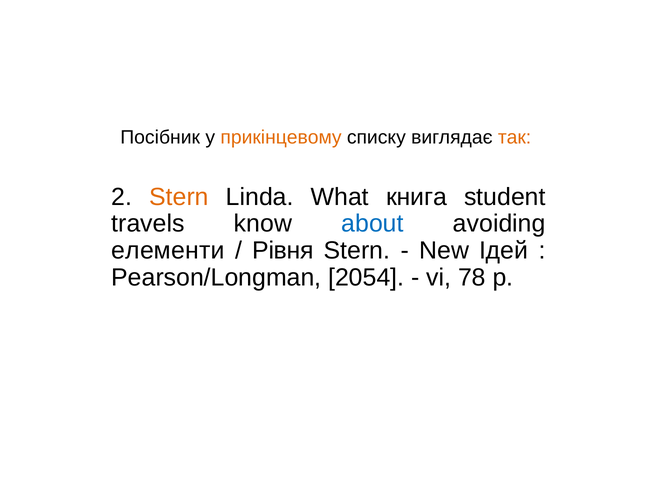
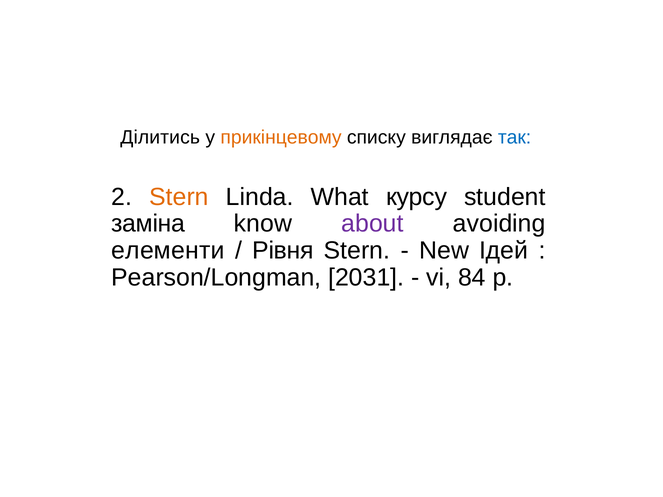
Посібник: Посібник -> Ділитись (160, 137)
так colour: orange -> blue (515, 137)
книга: книга -> курсу (417, 197)
travels: travels -> заміна (148, 224)
about colour: blue -> purple (372, 224)
2054: 2054 -> 2031 (366, 278)
78: 78 -> 84 (472, 278)
